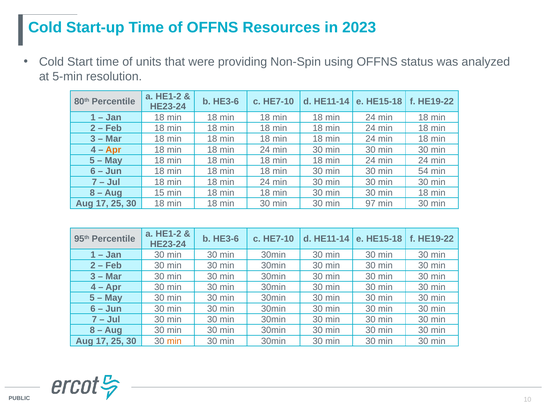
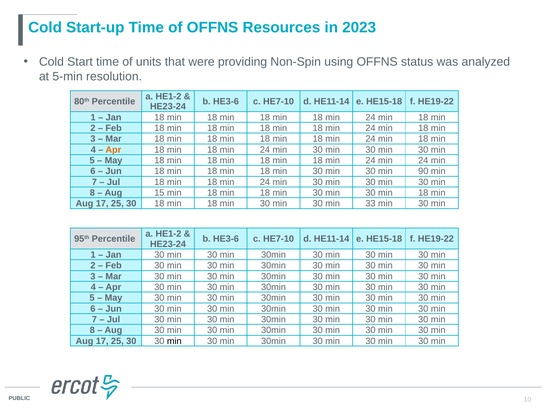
54: 54 -> 90 (423, 171)
97: 97 -> 33 (370, 204)
min colour: orange -> black (174, 341)
